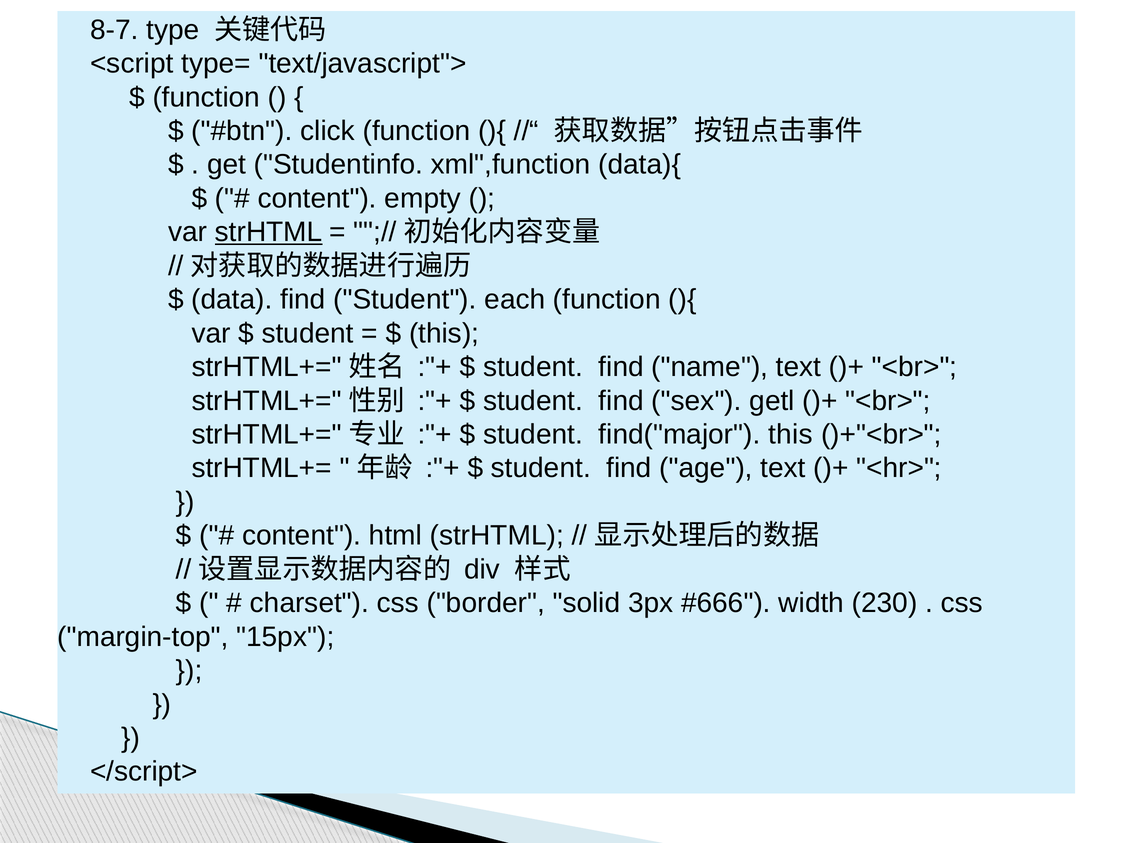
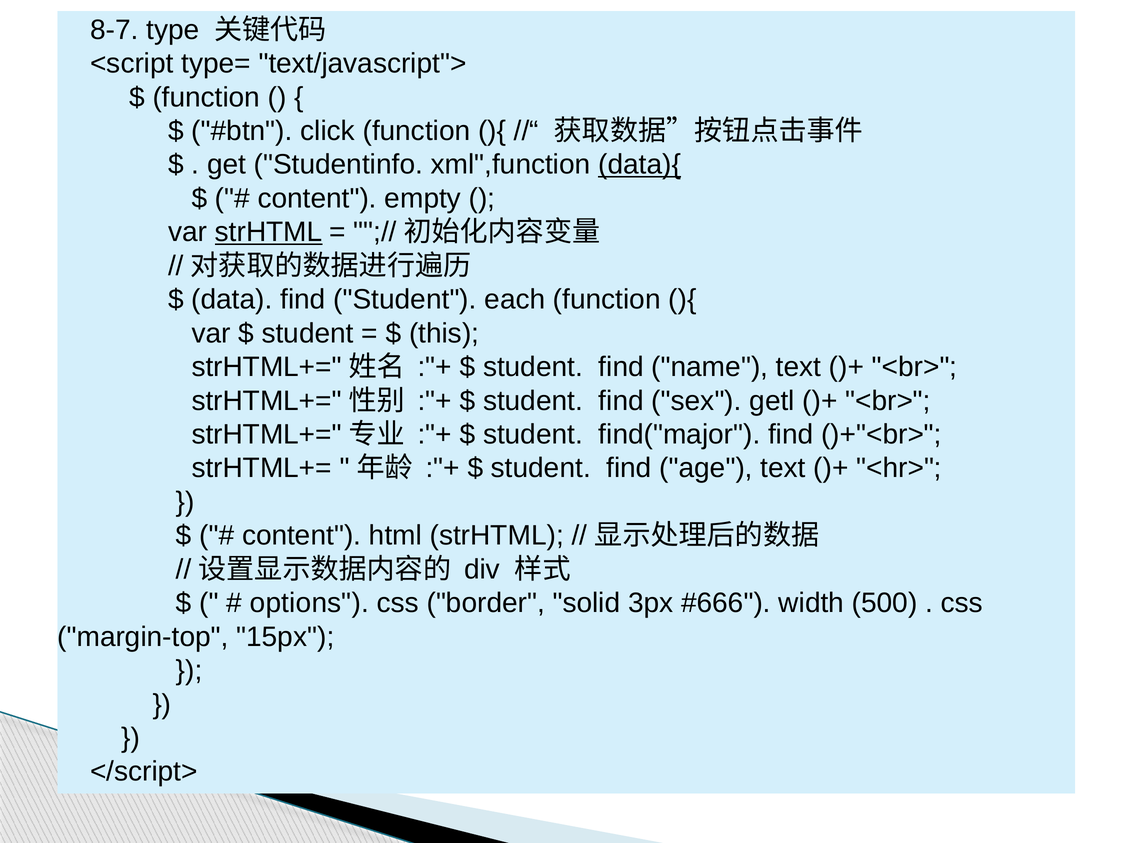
data){ underline: none -> present (640, 165)
find("major this: this -> find (791, 434)
charset: charset -> options (309, 603)
230: 230 -> 500 (885, 603)
